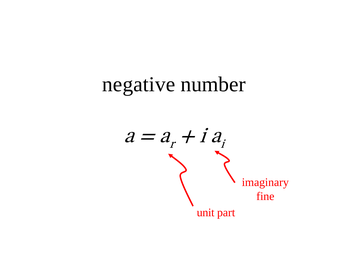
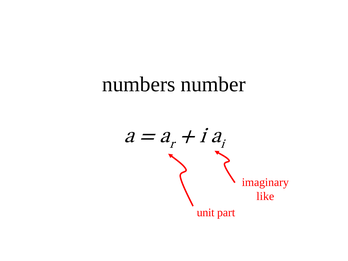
negative: negative -> numbers (139, 84)
fine: fine -> like (265, 196)
